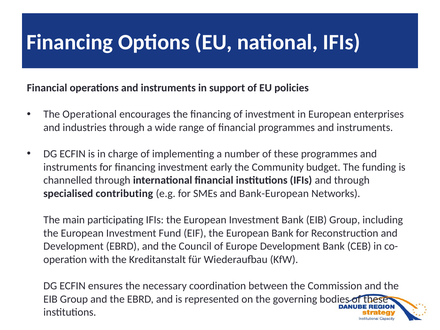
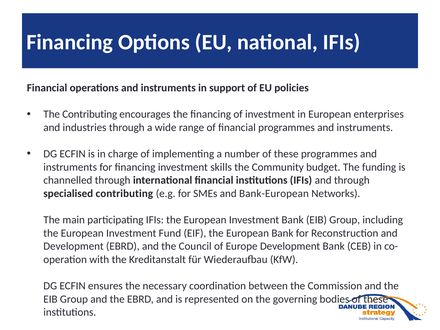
The Operational: Operational -> Contributing (90, 114)
early: early -> skills (221, 167)
